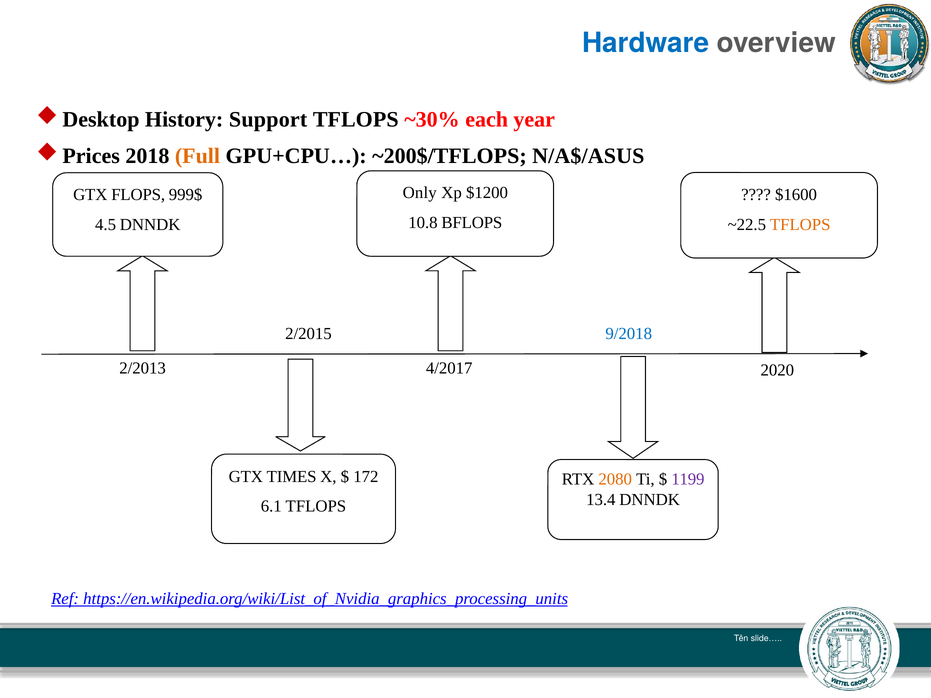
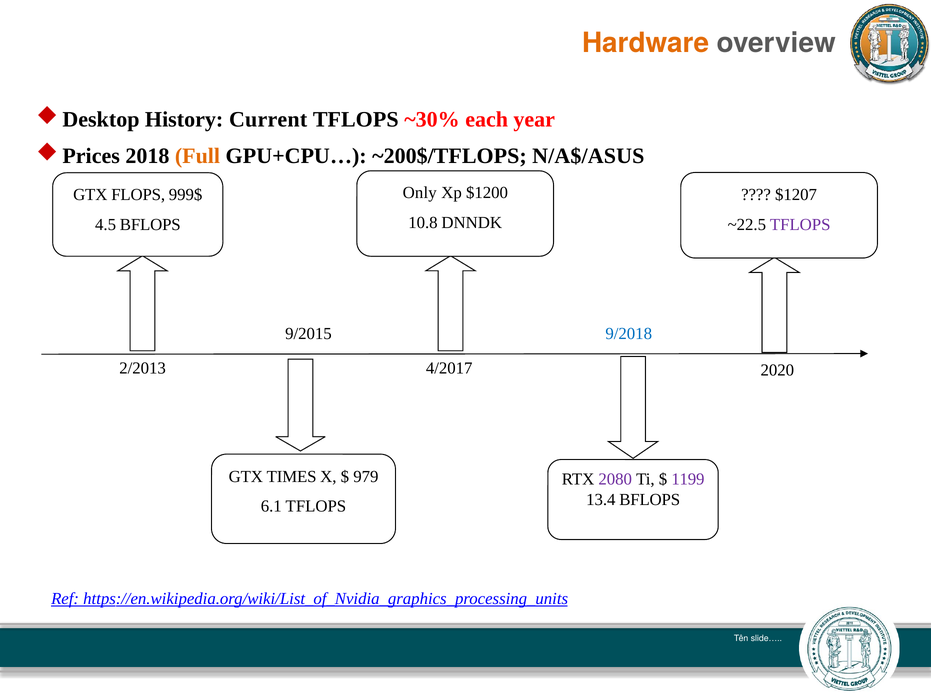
Hardware colour: blue -> orange (646, 43)
Support: Support -> Current (268, 119)
$1600: $1600 -> $1207 (796, 195)
BFLOPS: BFLOPS -> DNNDK (472, 223)
TFLOPS colour: orange -> purple (800, 225)
4.5 DNNDK: DNNDK -> BFLOPS (150, 225)
2/2015: 2/2015 -> 9/2015 (308, 334)
172: 172 -> 979 (366, 477)
2080 colour: orange -> purple (615, 480)
13.4 DNNDK: DNNDK -> BFLOPS (650, 500)
